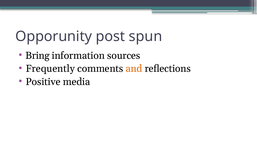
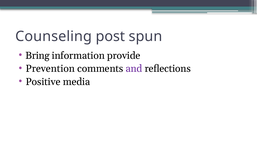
Opporunity: Opporunity -> Counseling (54, 36)
sources: sources -> provide (124, 55)
Frequently: Frequently -> Prevention (50, 68)
and colour: orange -> purple (134, 68)
